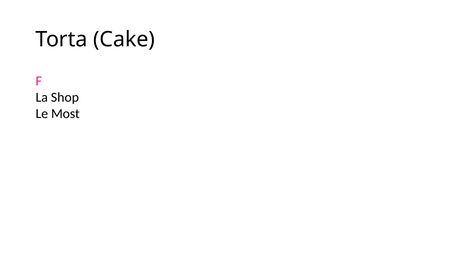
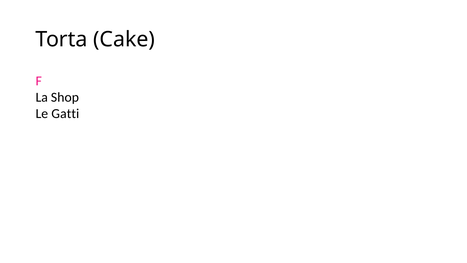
Most: Most -> Gatti (65, 113)
